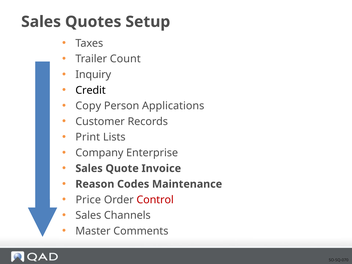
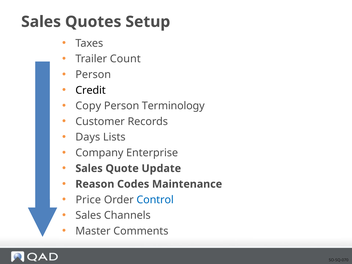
Inquiry: Inquiry -> Person (93, 75)
Applications: Applications -> Terminology (173, 106)
Print: Print -> Days (88, 137)
Invoice: Invoice -> Update (161, 168)
Control colour: red -> blue (155, 200)
